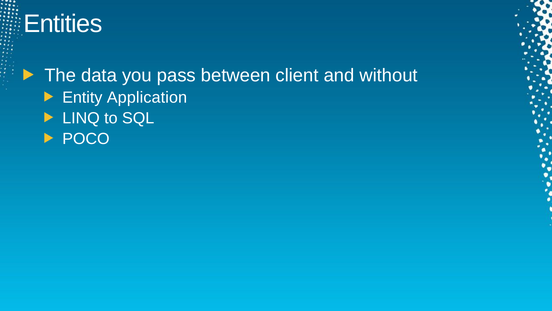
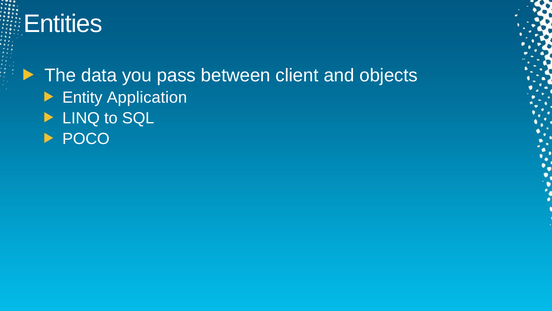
without: without -> objects (389, 75)
